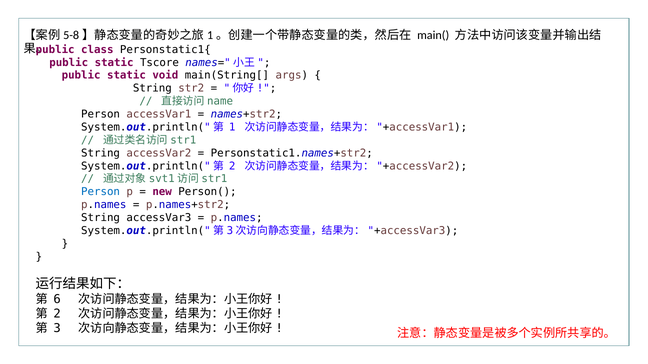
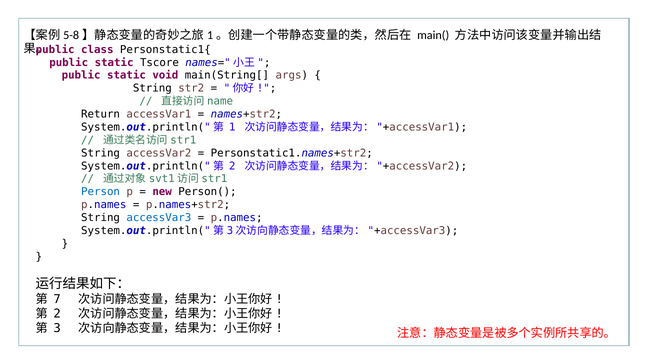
Person: Person -> Return (101, 114)
accessVar3 colour: black -> blue (159, 218)
6: 6 -> 7 (57, 300)
